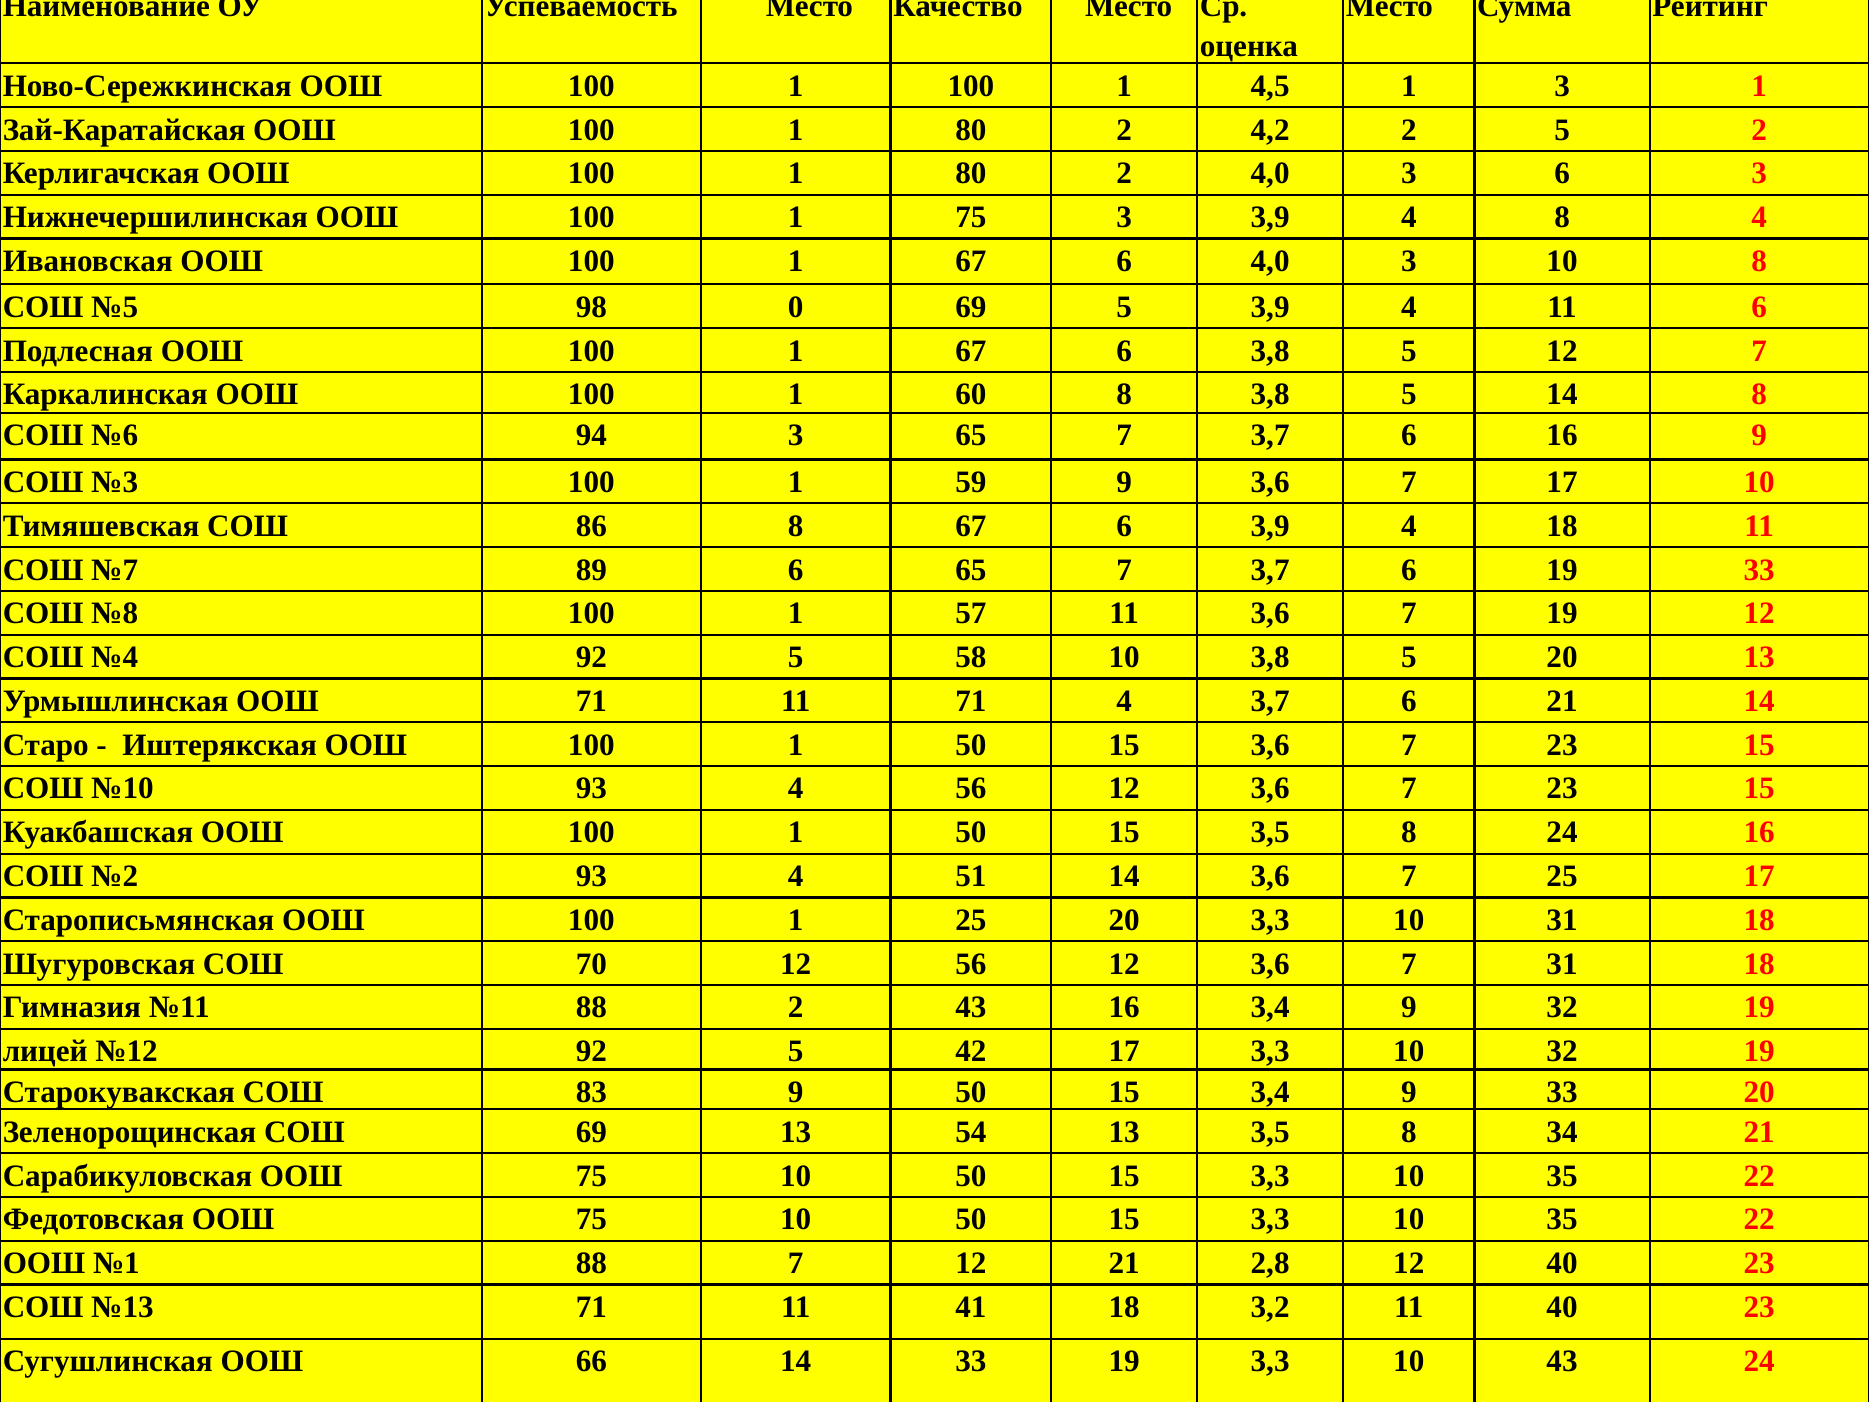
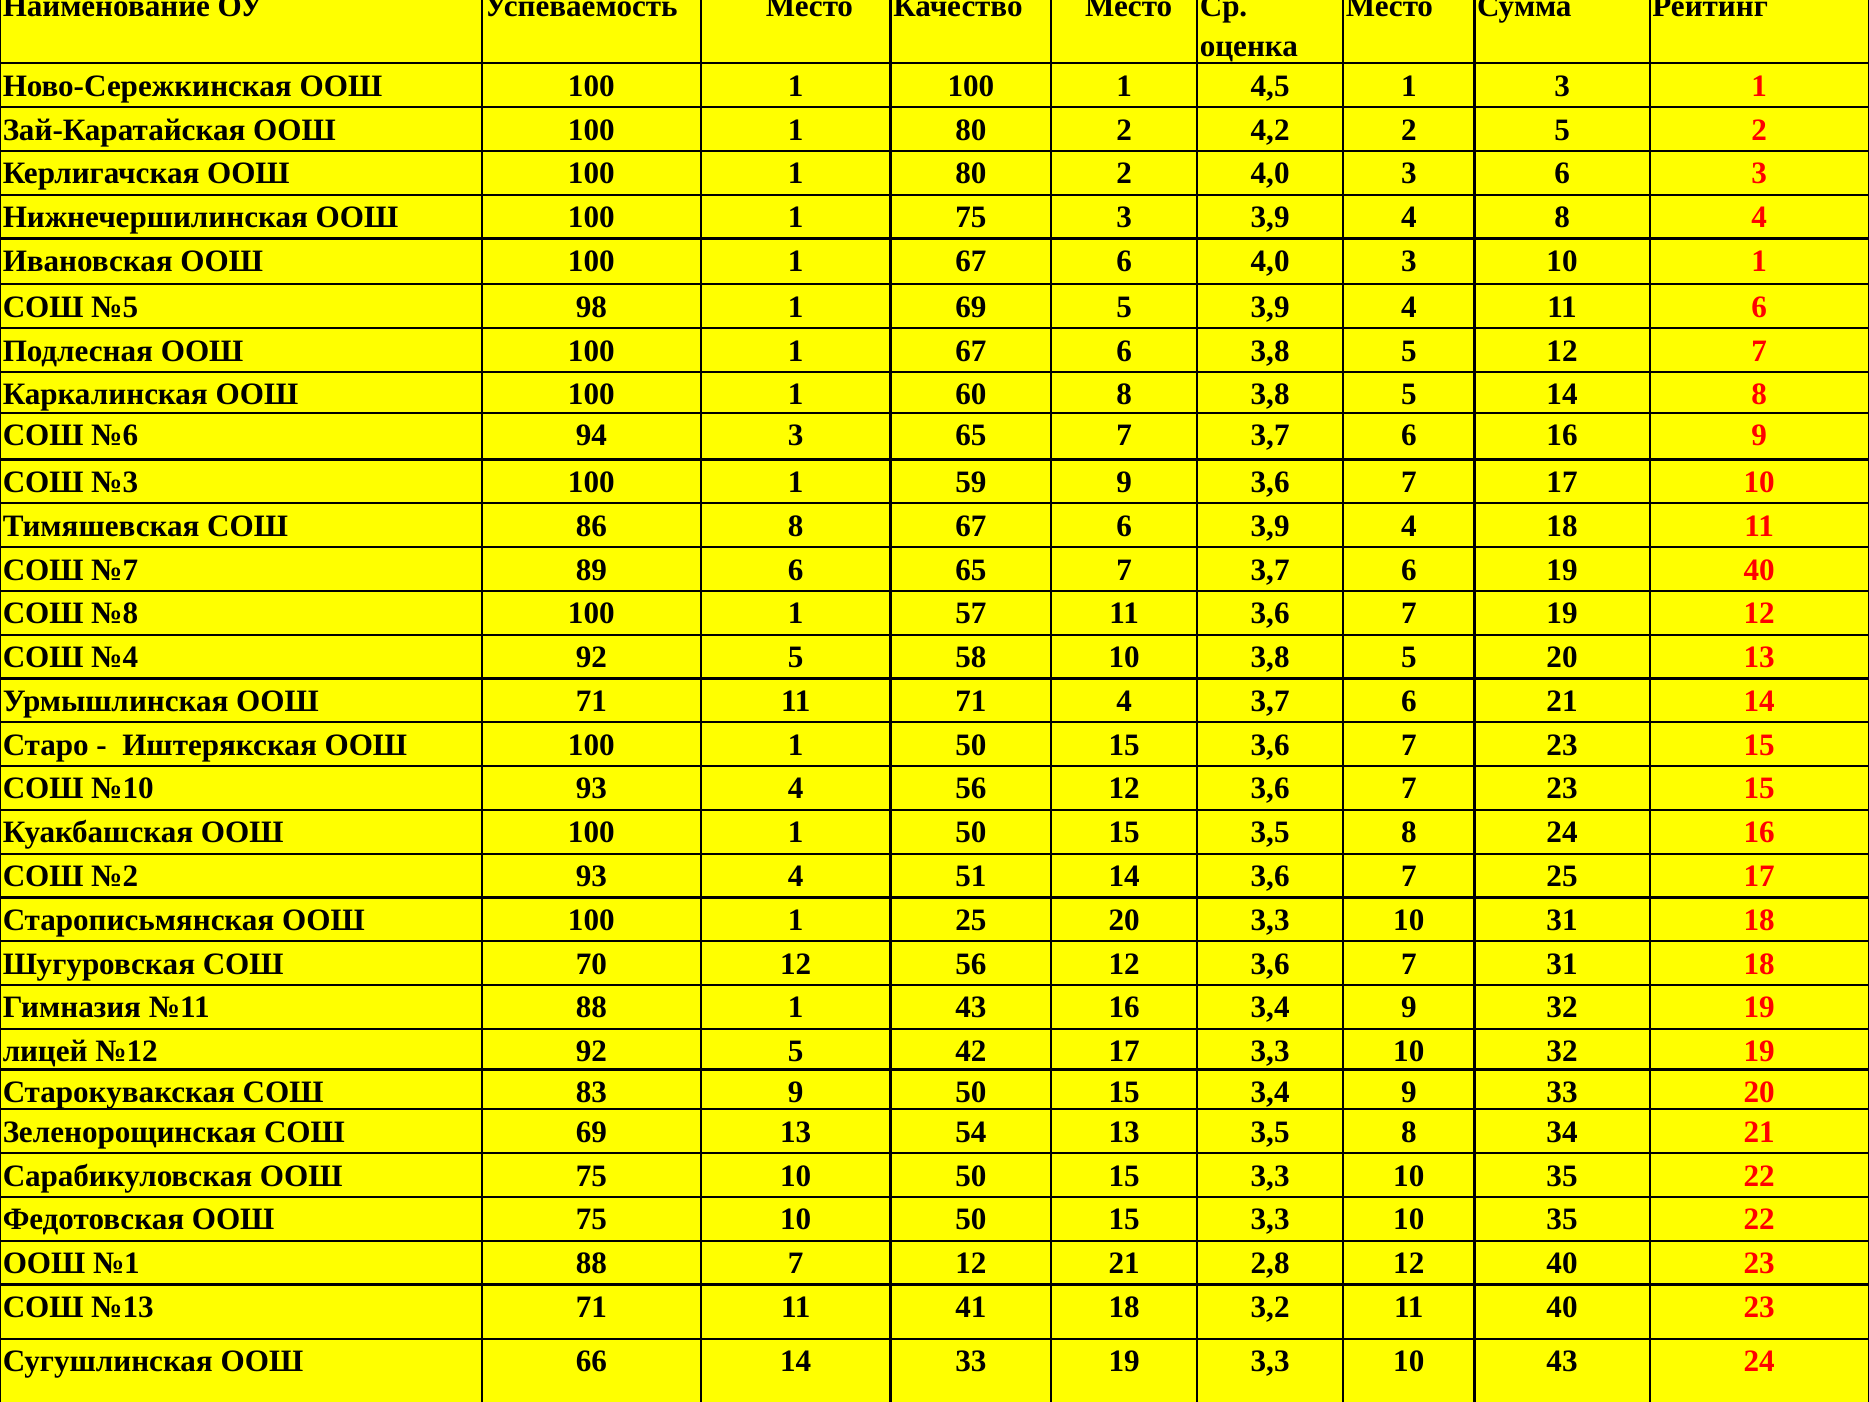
10 8: 8 -> 1 (1759, 261)
98 0: 0 -> 1 (796, 307)
19 33: 33 -> 40 (1759, 570)
88 2: 2 -> 1 (796, 1007)
